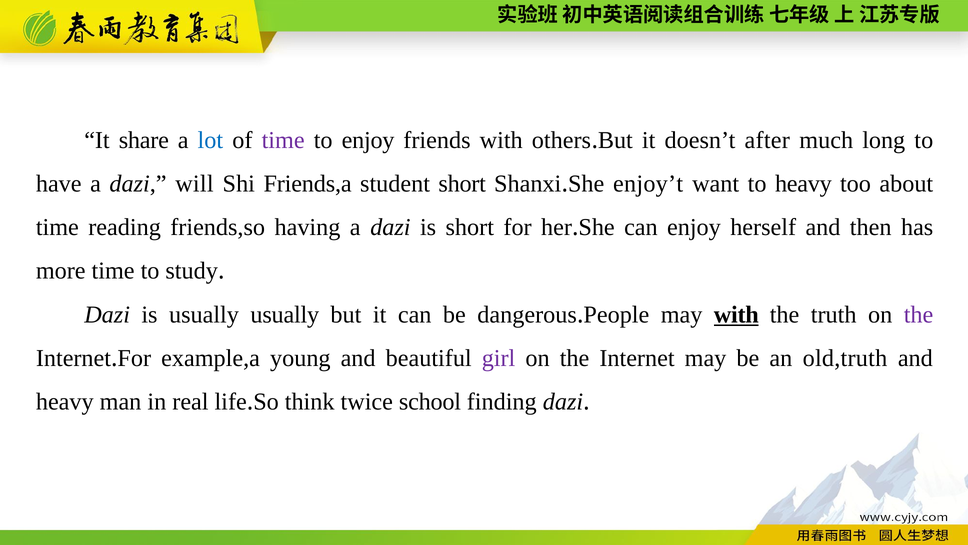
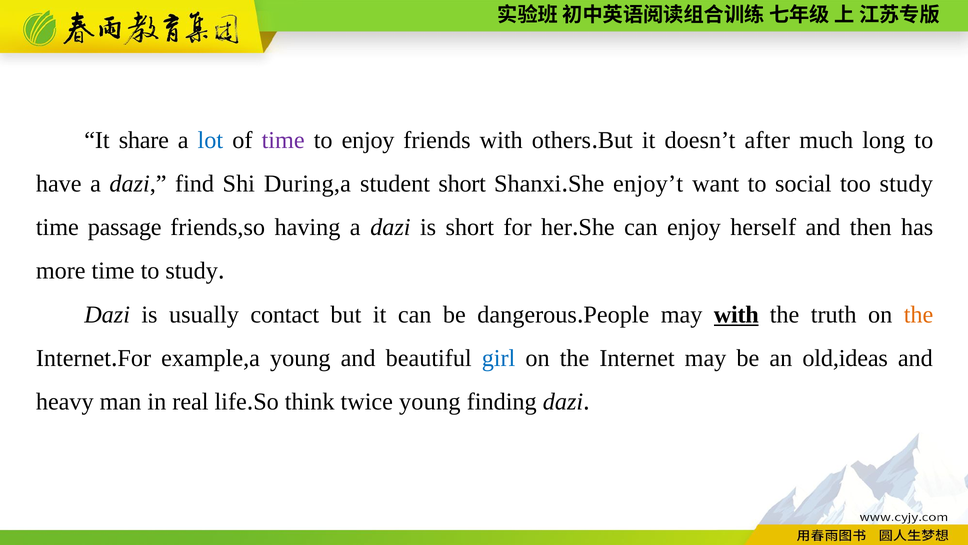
will: will -> find (195, 184)
Friends,a: Friends,a -> During,a (307, 184)
to heavy: heavy -> social (803, 184)
too about: about -> study (906, 184)
reading: reading -> passage (125, 227)
usually usually: usually -> contact (285, 314)
the colour: purple -> orange (919, 314)
girl colour: purple -> blue (499, 358)
old,truth: old,truth -> old,ideas (845, 358)
twice school: school -> young (430, 401)
